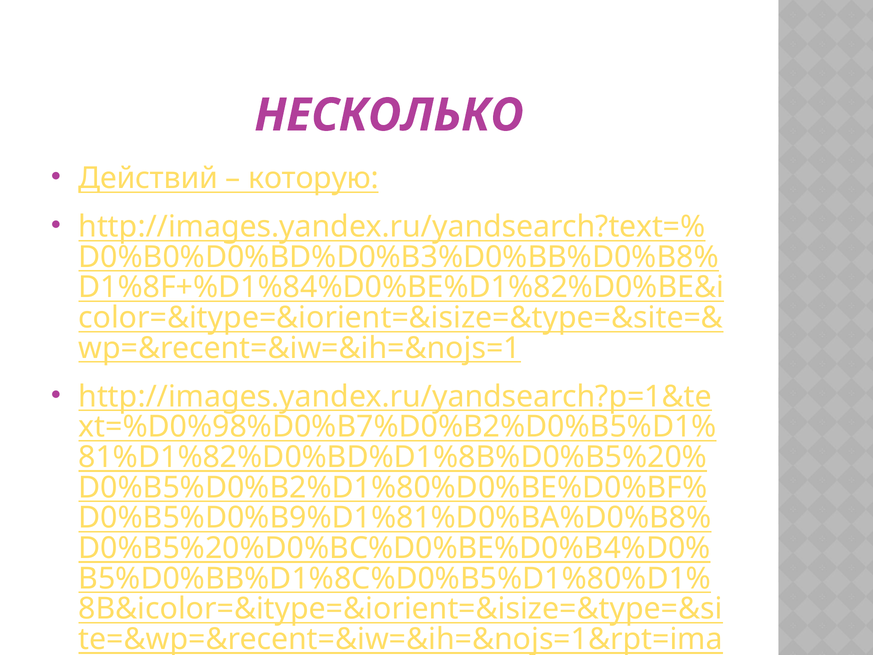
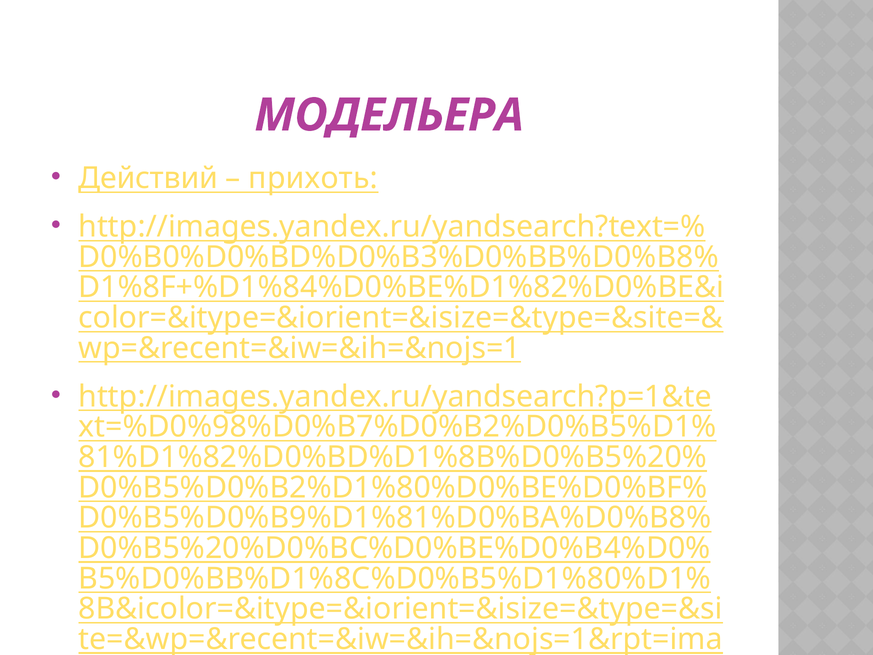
НЕСКОЛЬКО: НЕСКОЛЬКО -> МОДЕЛЬЕРА (389, 115)
которую: которую -> прихоть (313, 178)
